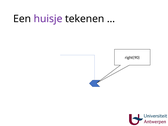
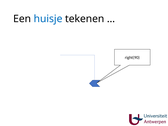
huisje colour: purple -> blue (48, 19)
